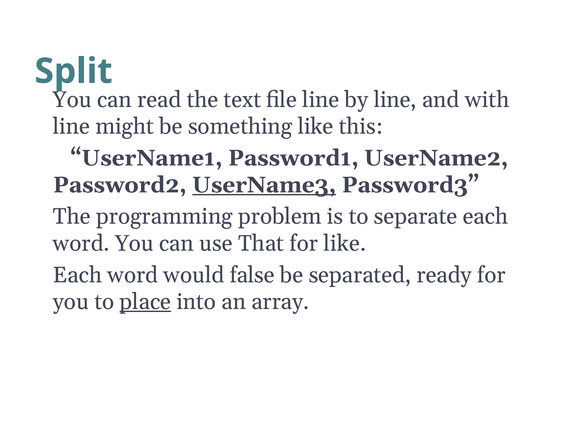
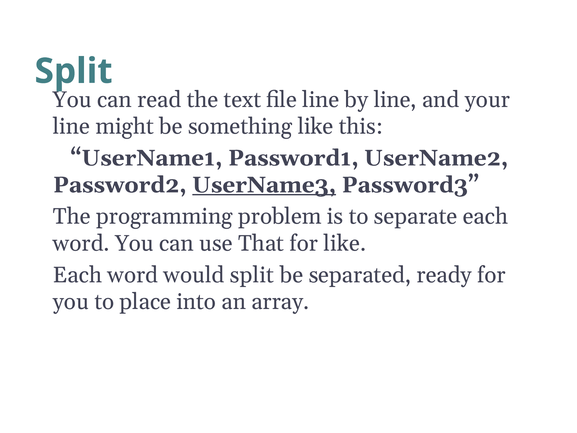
with: with -> your (488, 100)
would false: false -> split (252, 275)
place underline: present -> none (145, 302)
